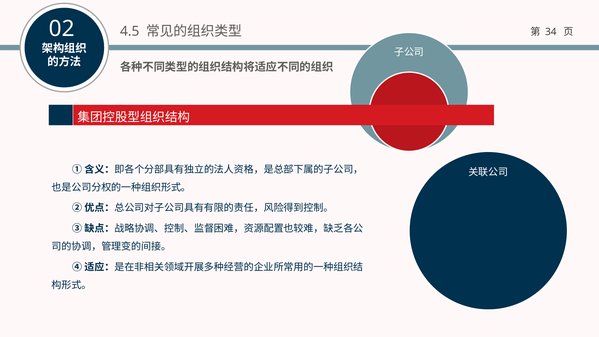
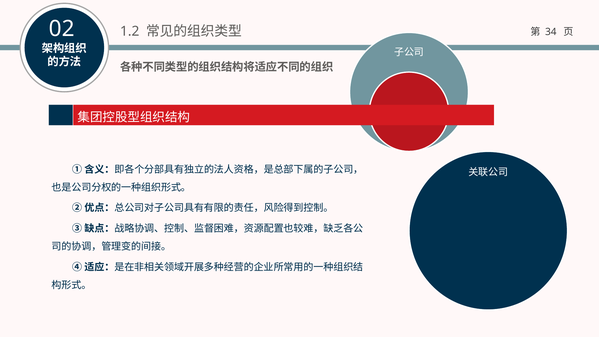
4.5: 4.5 -> 1.2 (130, 31)
